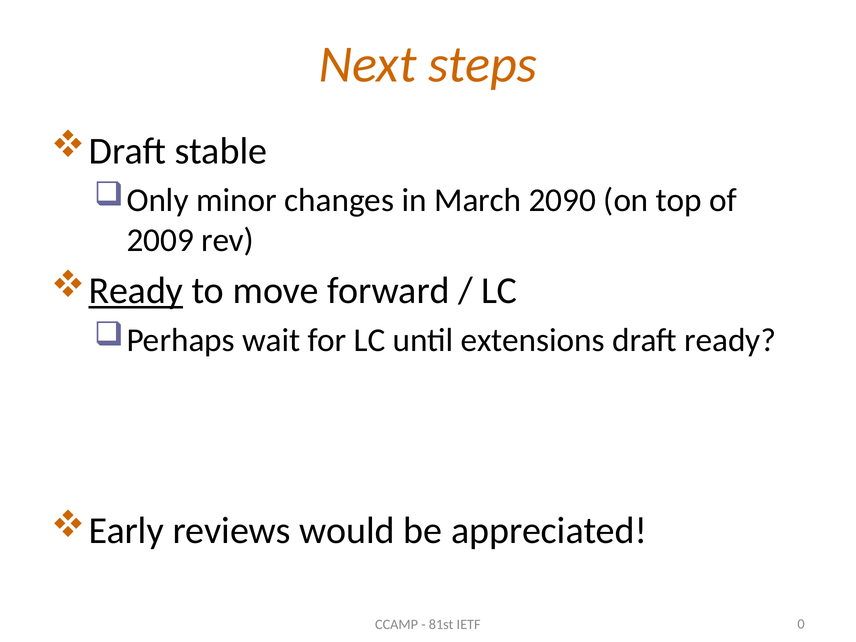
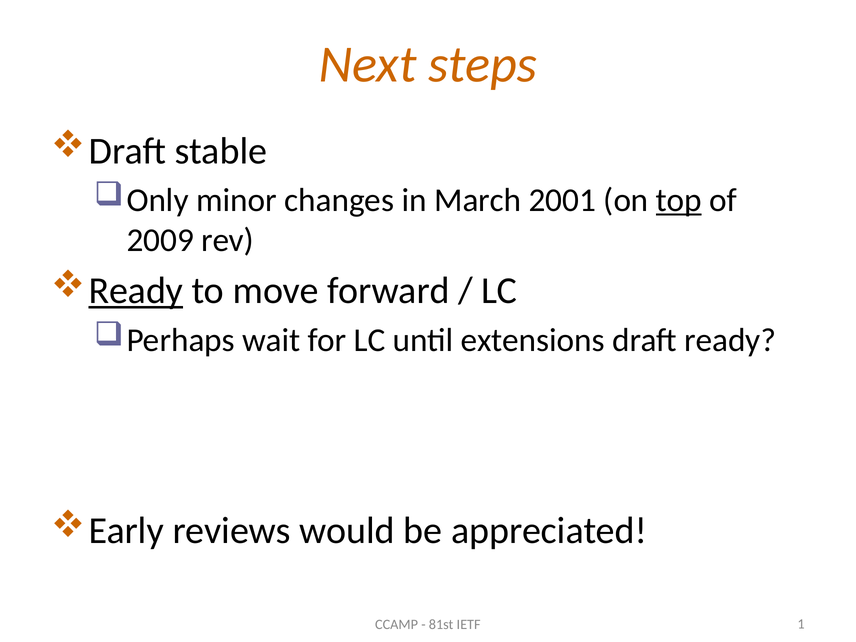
2090: 2090 -> 2001 (562, 200)
top underline: none -> present (679, 200)
0: 0 -> 1 (801, 624)
